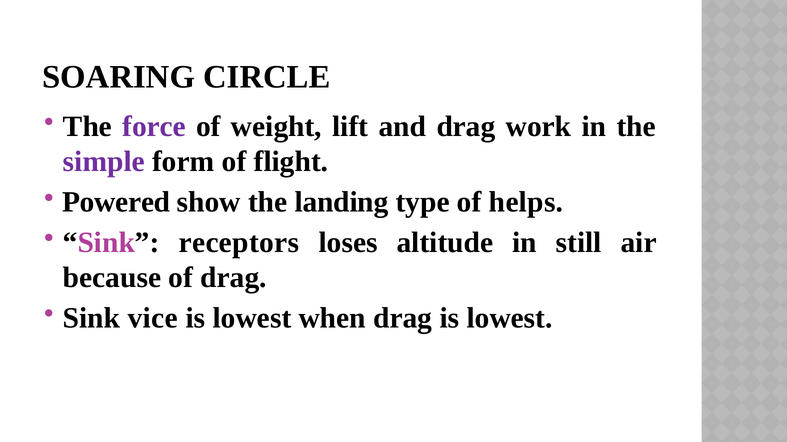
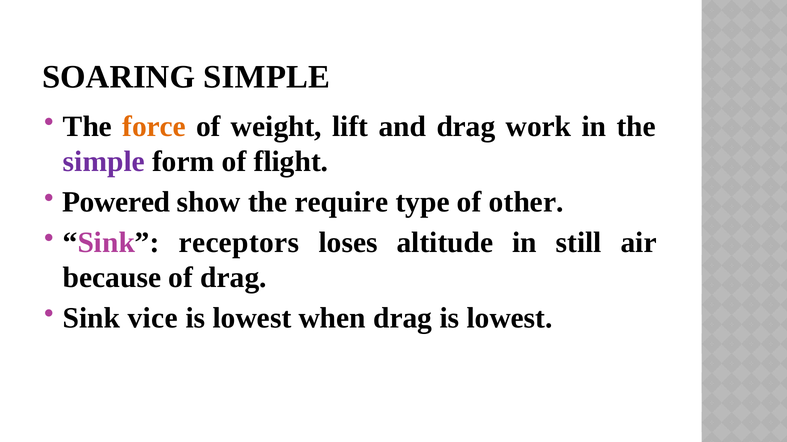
SOARING CIRCLE: CIRCLE -> SIMPLE (267, 77)
force colour: purple -> orange (154, 127)
landing: landing -> require (341, 202)
helps: helps -> other (526, 202)
